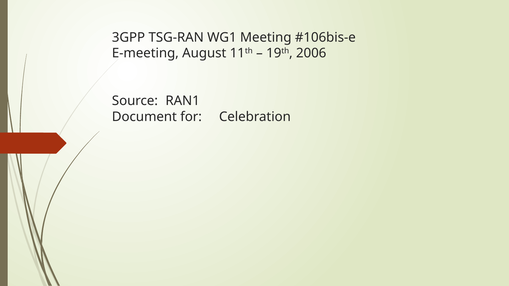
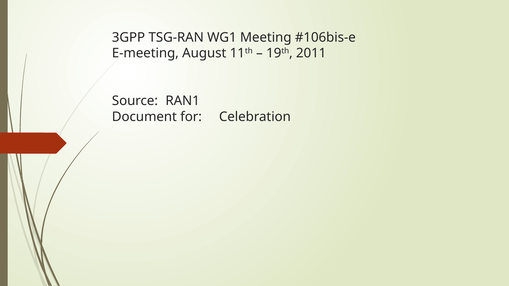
2006: 2006 -> 2011 (311, 53)
